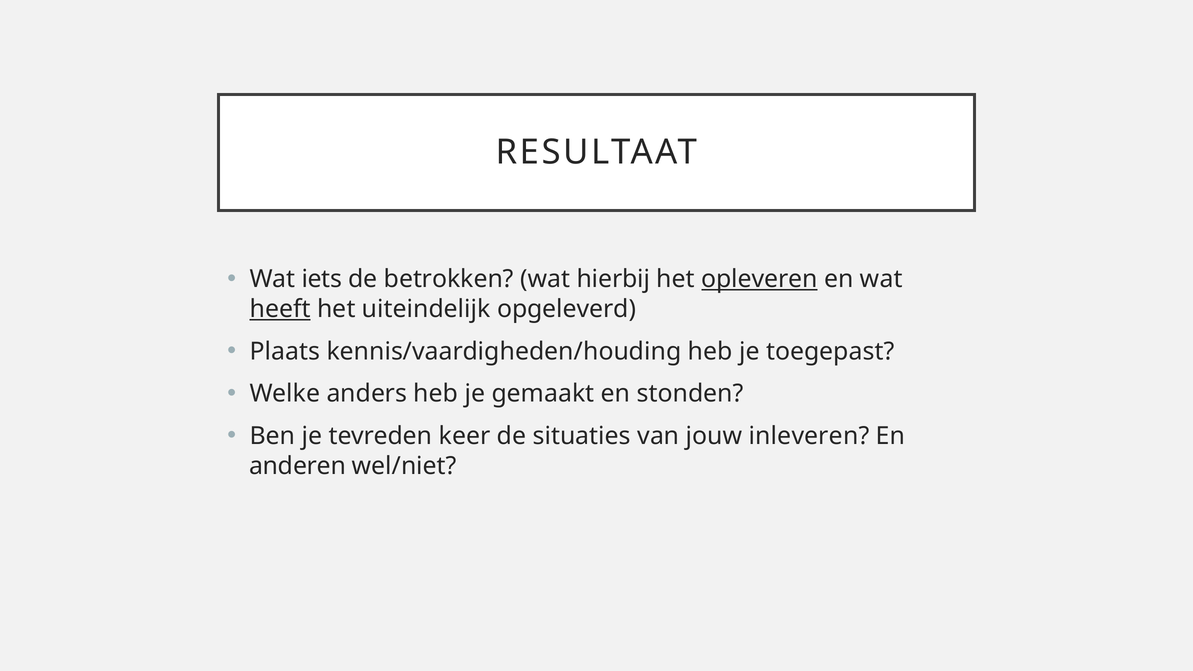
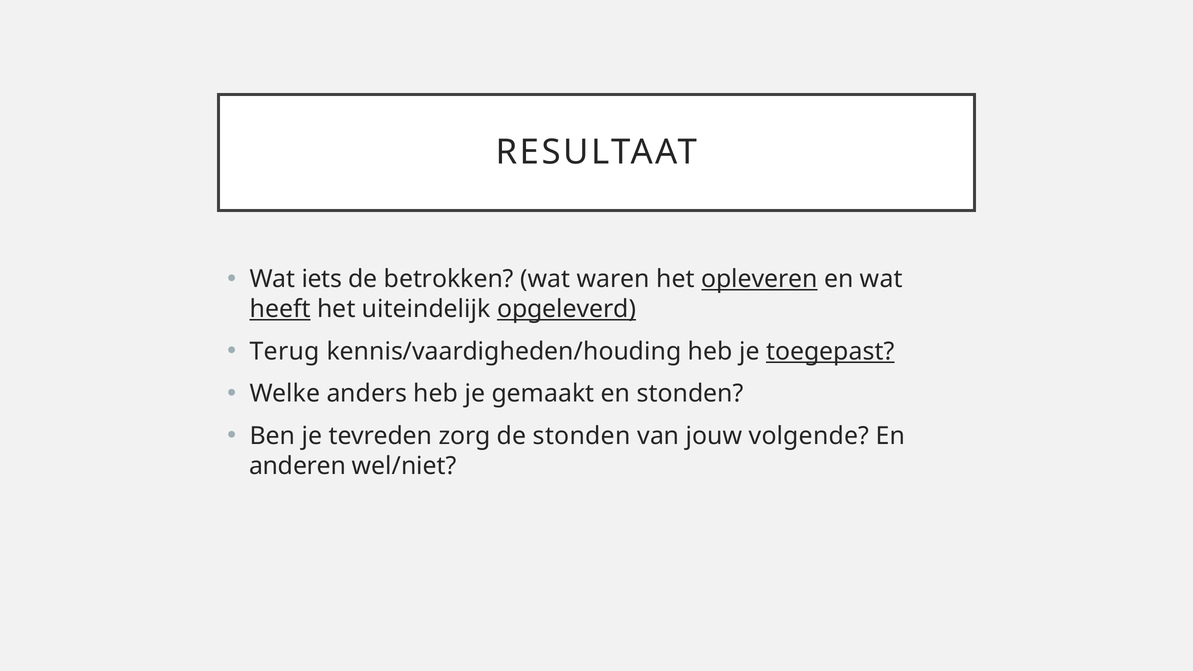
hierbij: hierbij -> waren (613, 279)
opgeleverd underline: none -> present (567, 309)
Plaats: Plaats -> Terug (285, 351)
toegepast underline: none -> present (830, 351)
keer: keer -> zorg (465, 436)
de situaties: situaties -> stonden (582, 436)
inleveren: inleveren -> volgende (809, 436)
